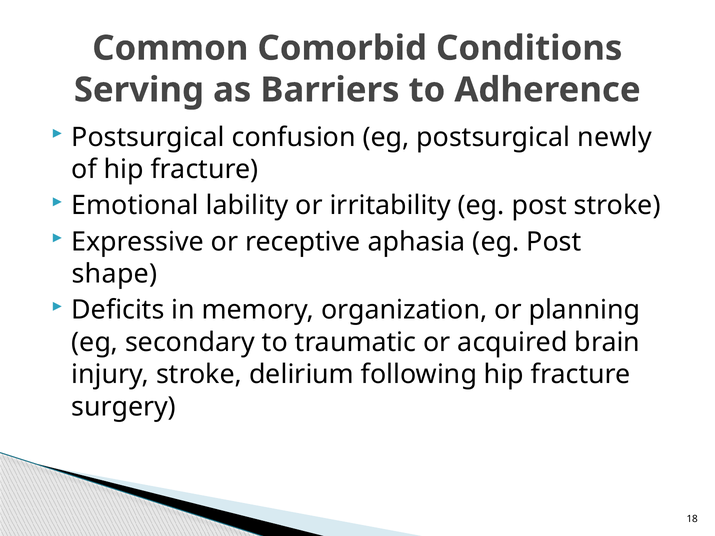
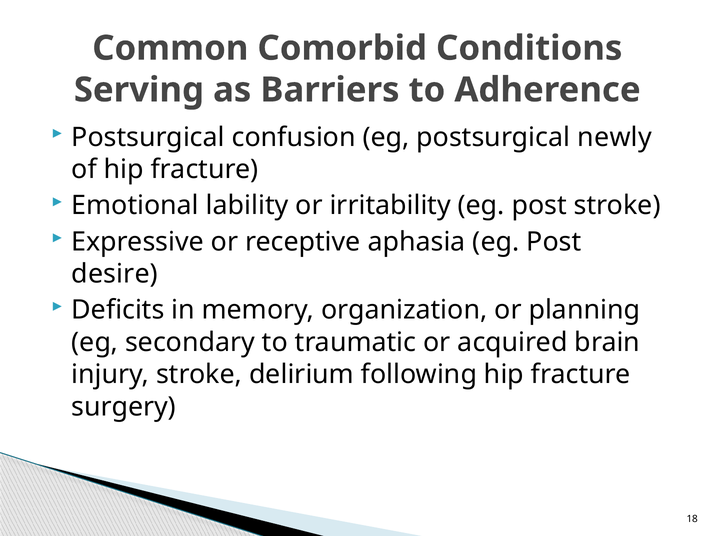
shape: shape -> desire (115, 274)
